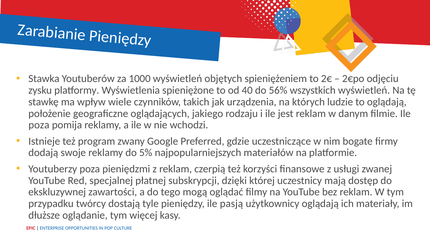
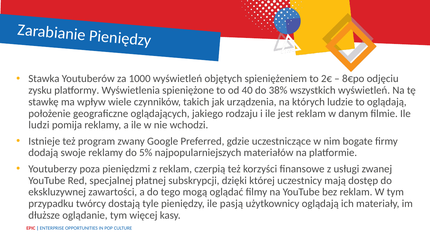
2€po: 2€po -> 8€po (353, 79)
56%: 56% -> 38% (278, 90)
poza: poza -> ludzi (39, 125)
